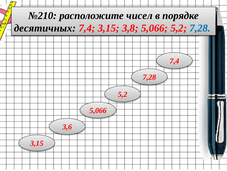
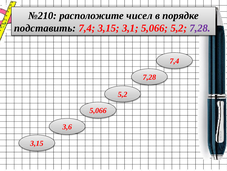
десятичных: десятичных -> подставить (45, 28)
3,8: 3,8 -> 3,1 (130, 28)
7,28 colour: blue -> purple (200, 28)
